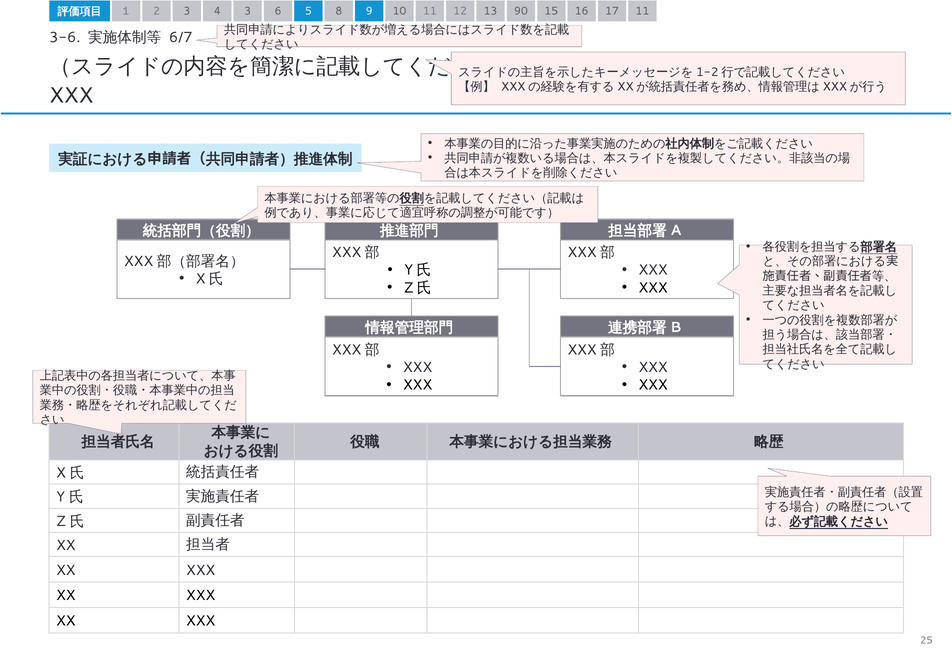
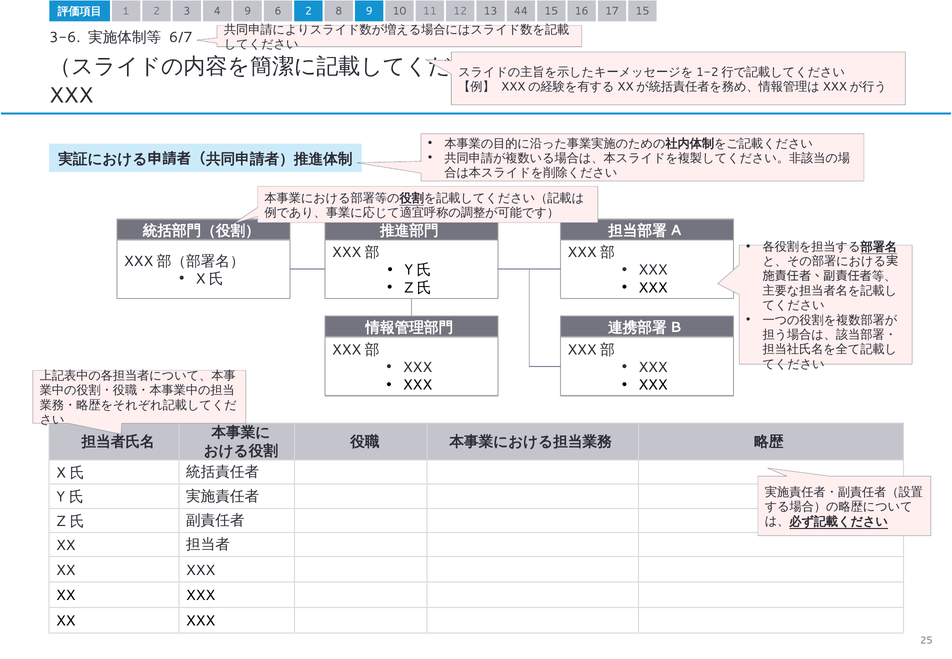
4 3: 3 -> 9 (248, 11)
6 5: 5 -> 2 (308, 11)
90: 90 -> 44 (521, 11)
17 11: 11 -> 15 (642, 11)
